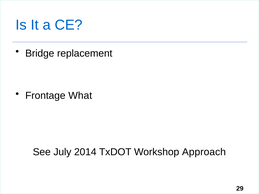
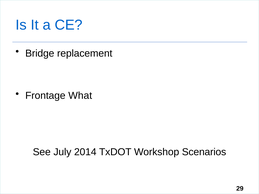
Approach: Approach -> Scenarios (204, 152)
